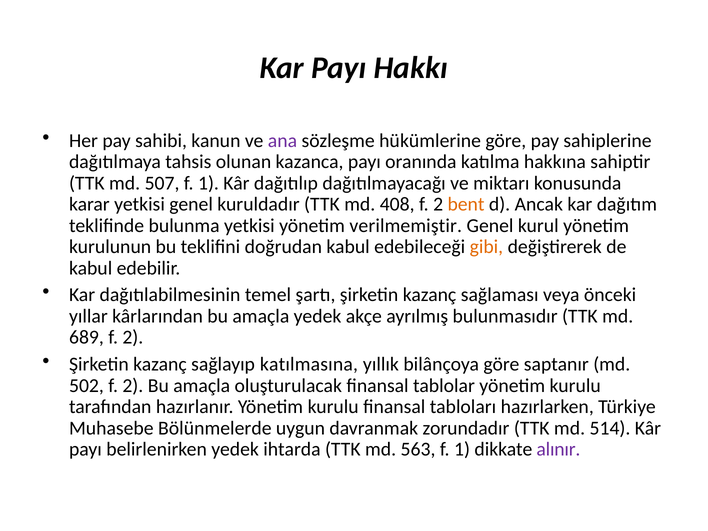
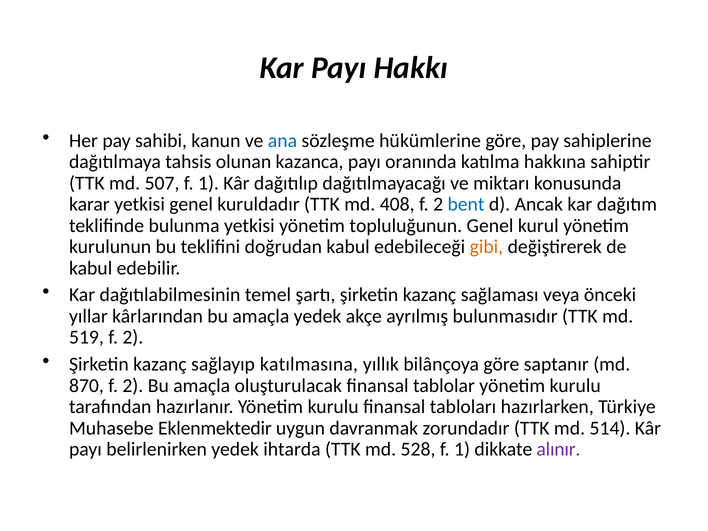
ana colour: purple -> blue (282, 141)
bent colour: orange -> blue (466, 204)
verilmemiştir: verilmemiştir -> topluluğunun (406, 226)
689: 689 -> 519 (86, 337)
502: 502 -> 870 (86, 386)
Bölünmelerde: Bölünmelerde -> Eklenmektedir (215, 428)
563: 563 -> 528 (418, 449)
